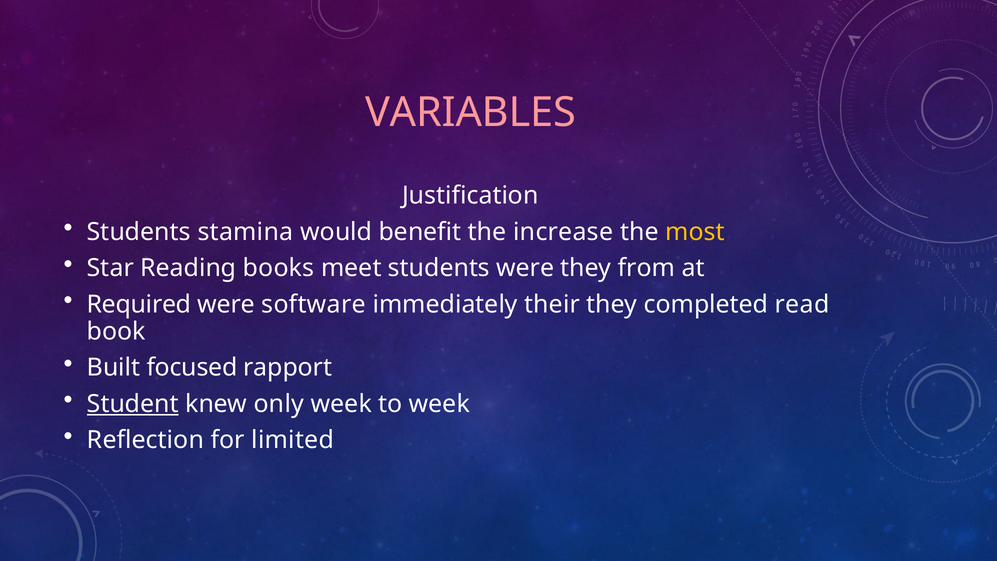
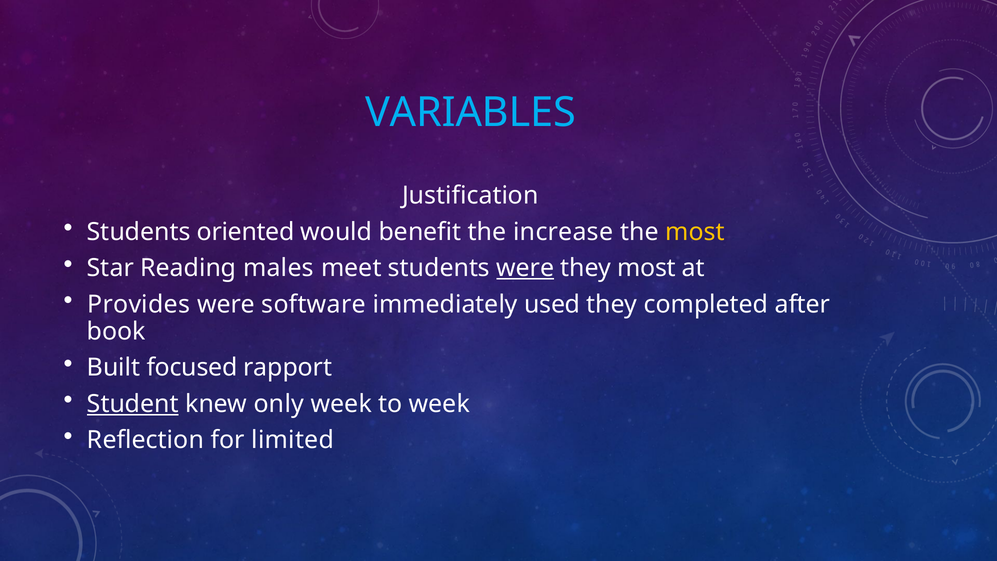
VARIABLES colour: pink -> light blue (470, 112)
stamina: stamina -> oriented (246, 232)
books: books -> males (279, 268)
were underline: none -> present (525, 268)
they from: from -> most (646, 268)
Required: Required -> Provides (139, 304)
their: their -> used (552, 304)
read: read -> after (802, 304)
